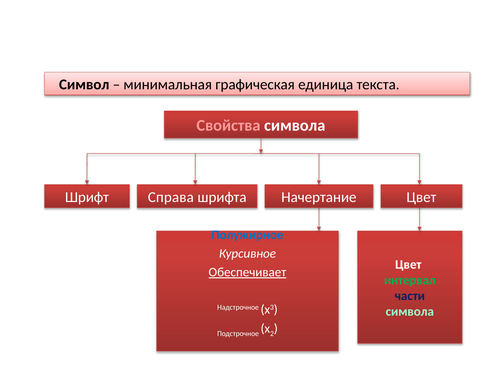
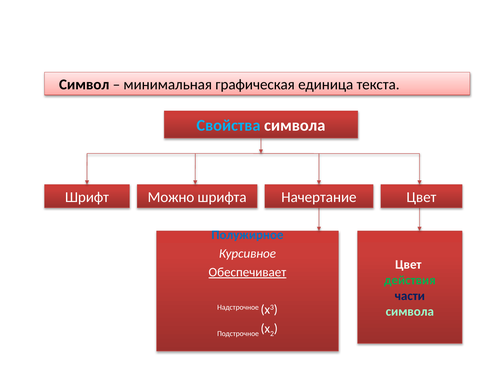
Свойства colour: pink -> light blue (228, 125)
Справа: Справа -> Можно (171, 197)
интервал: интервал -> действия (410, 280)
